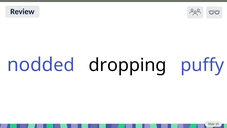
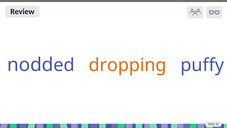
dropping colour: black -> orange (128, 65)
